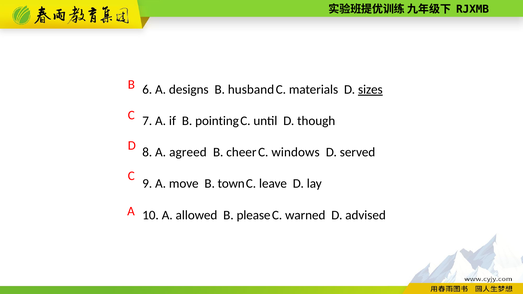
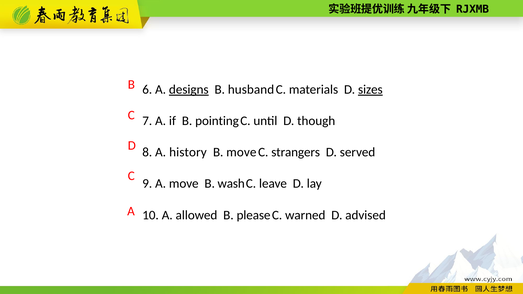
designs underline: none -> present (189, 90)
agreed: agreed -> history (188, 152)
B cheer: cheer -> move (241, 152)
windows: windows -> strangers (296, 152)
town: town -> wash (231, 184)
